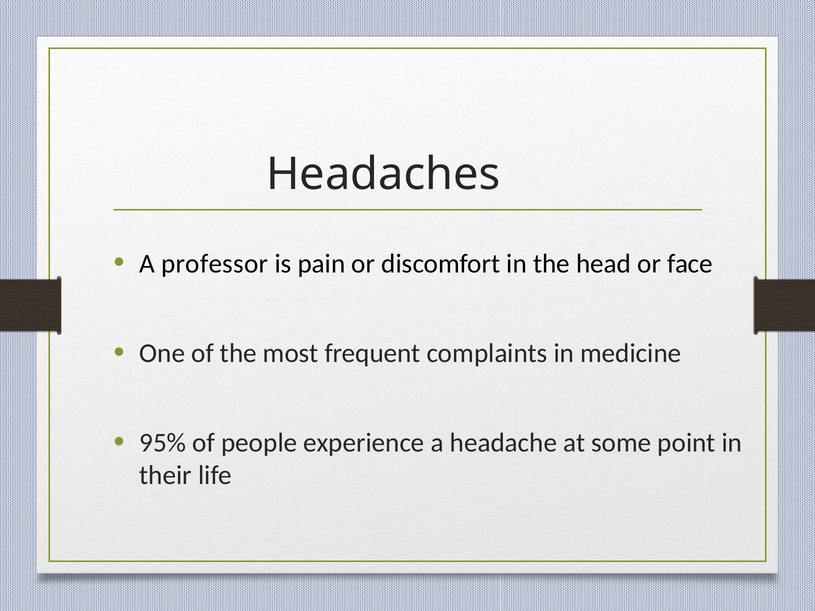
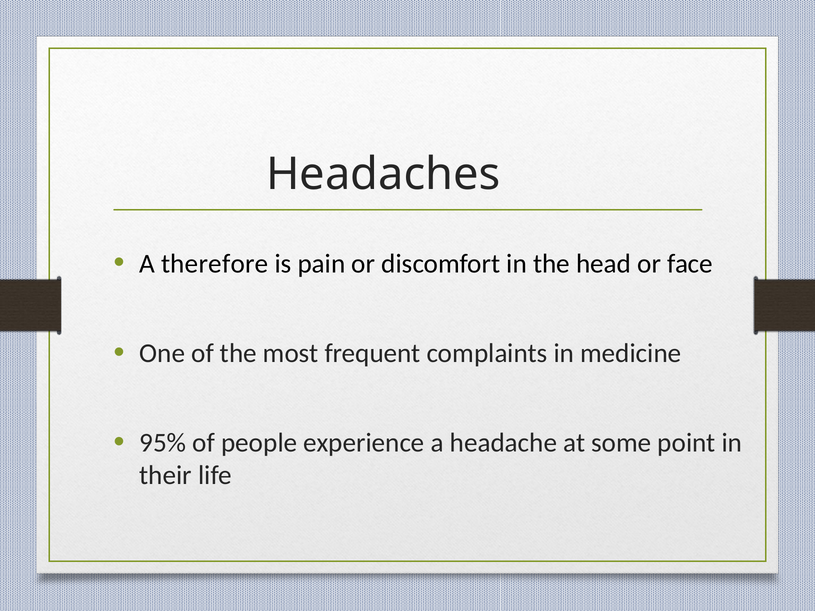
professor: professor -> therefore (215, 264)
